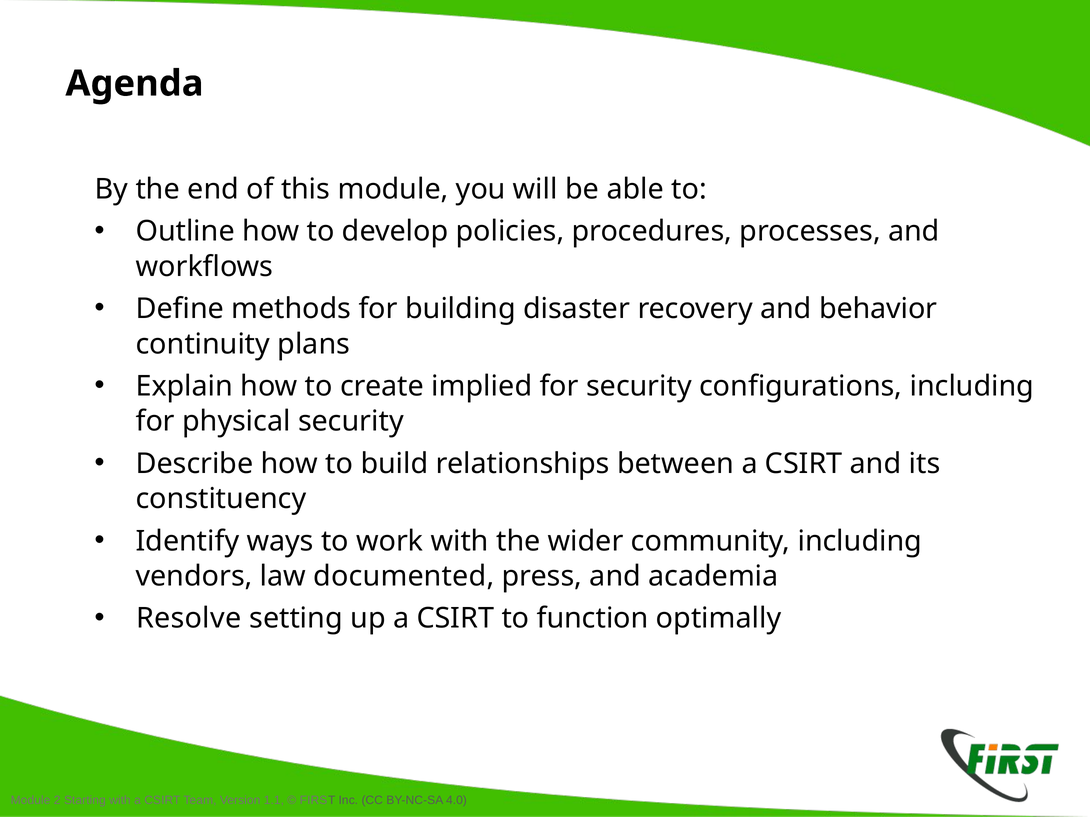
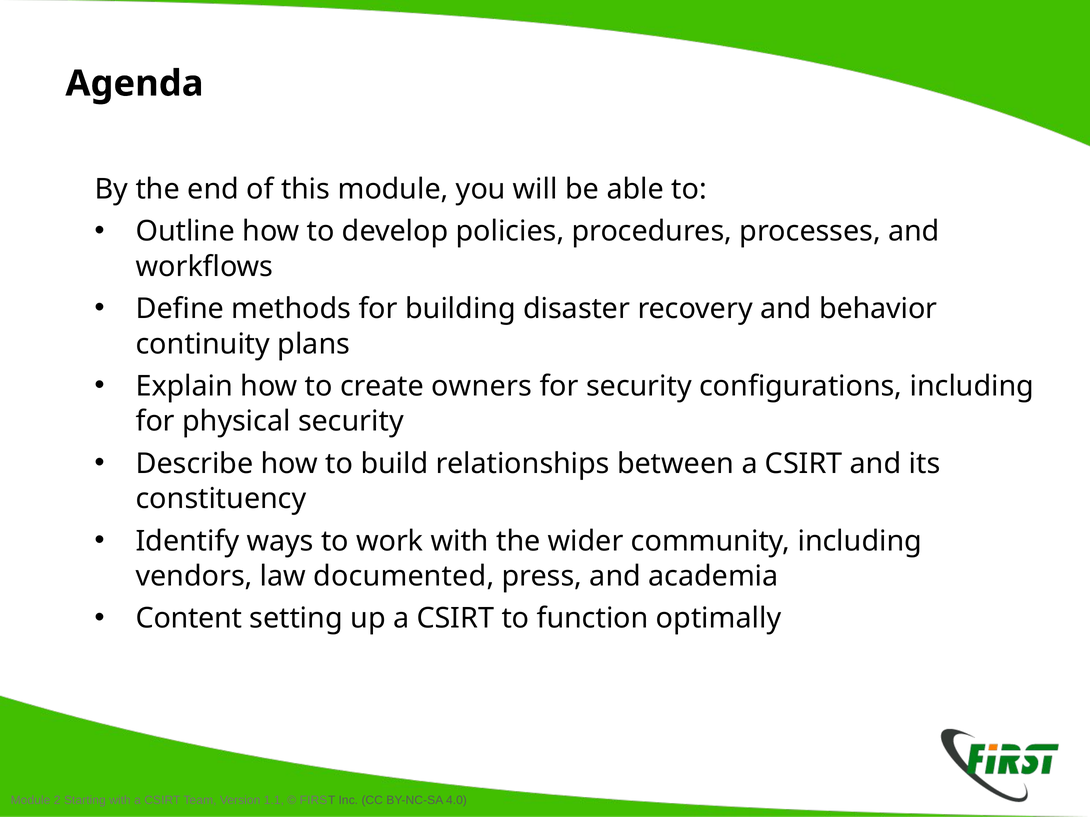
implied: implied -> owners (482, 386)
Resolve: Resolve -> Content (189, 619)
